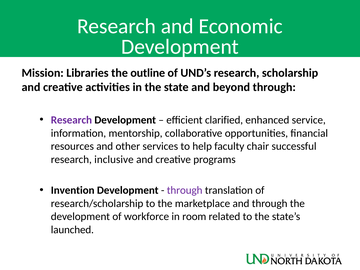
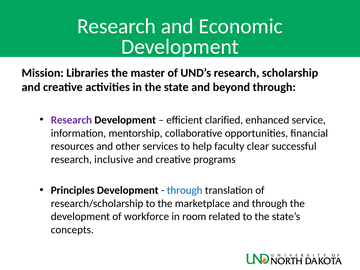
outline: outline -> master (148, 73)
chair: chair -> clear (258, 146)
Invention: Invention -> Principles (73, 190)
through colour: purple -> blue (185, 190)
launched: launched -> concepts (72, 230)
